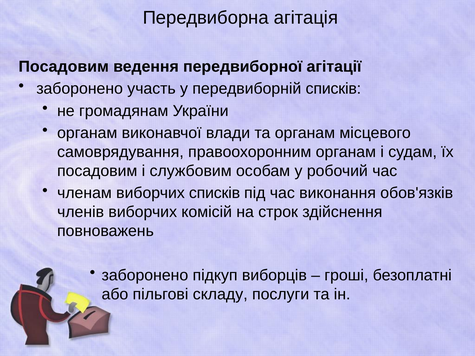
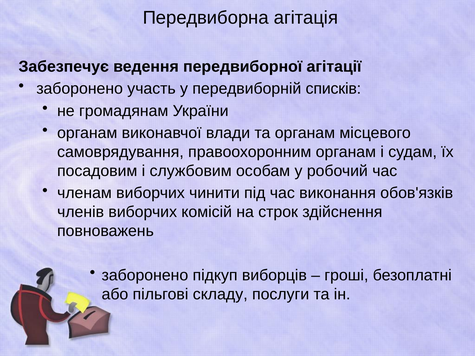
Посадовим: Посадовим -> Забезпечує (64, 67)
виборчих списків: списків -> чинити (214, 193)
